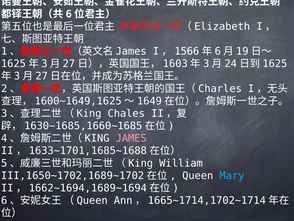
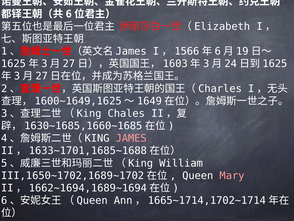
Mary colour: light blue -> pink (232, 175)
